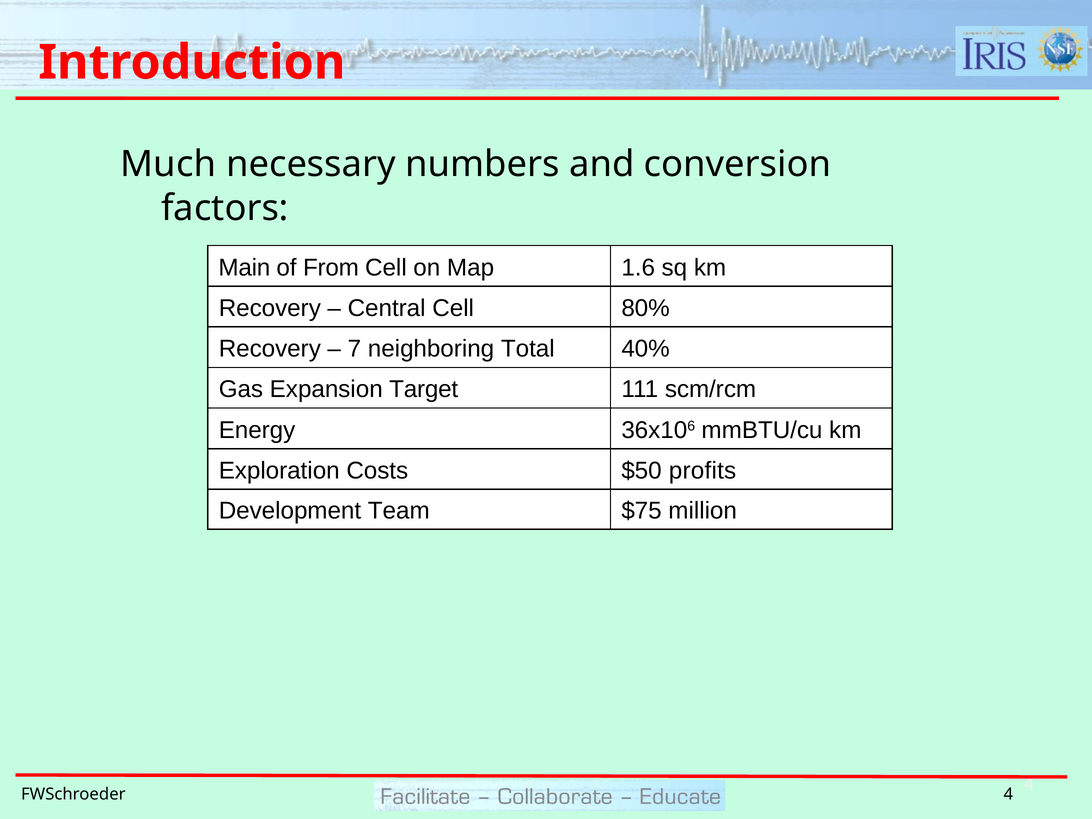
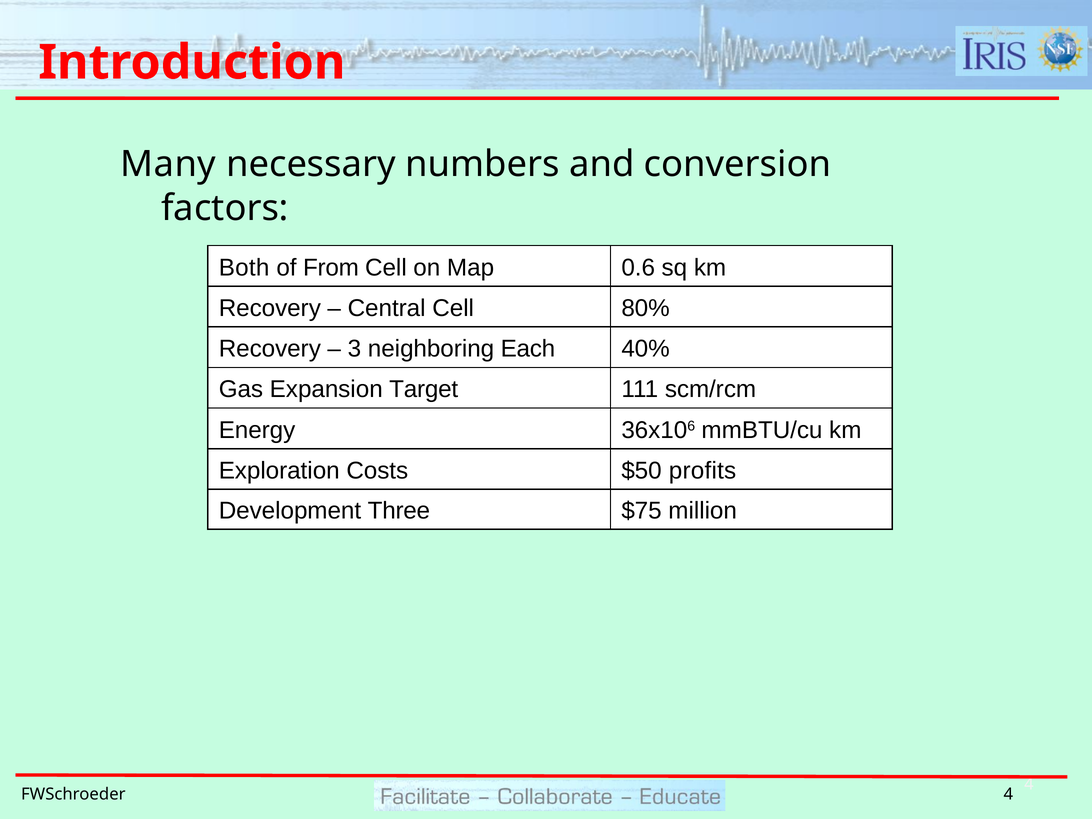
Much: Much -> Many (168, 164)
Main: Main -> Both (244, 268)
1.6: 1.6 -> 0.6 (638, 268)
7: 7 -> 3 (354, 349)
Total: Total -> Each (528, 349)
Team: Team -> Three (399, 511)
